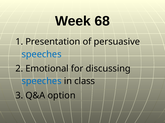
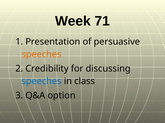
68: 68 -> 71 (102, 21)
speeches colour: blue -> orange (42, 55)
Emotional: Emotional -> Credibility (47, 69)
